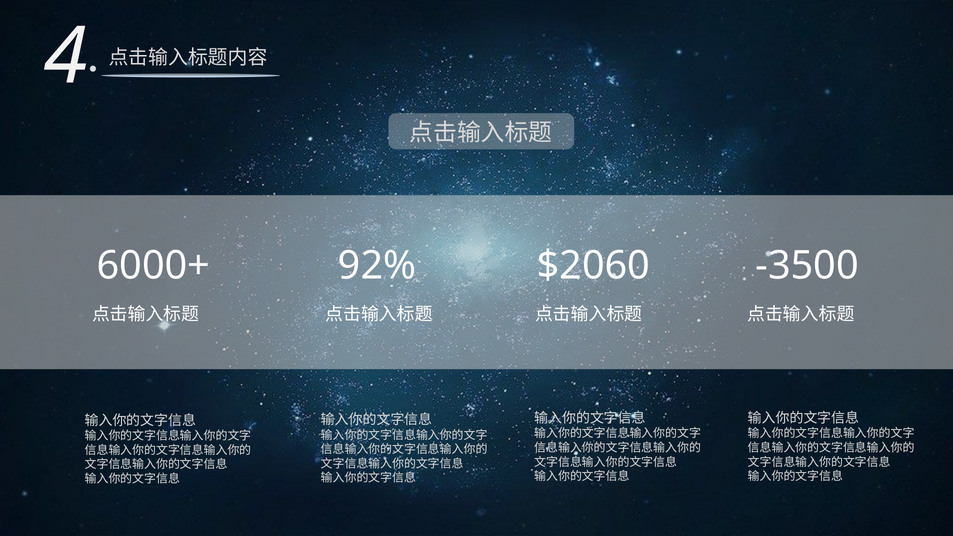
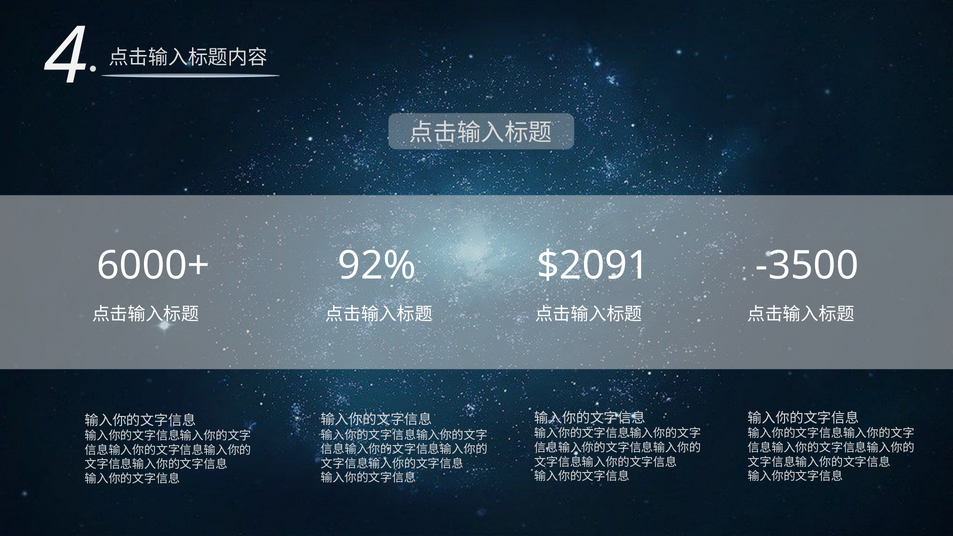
$2060: $2060 -> $2091 (593, 266)
